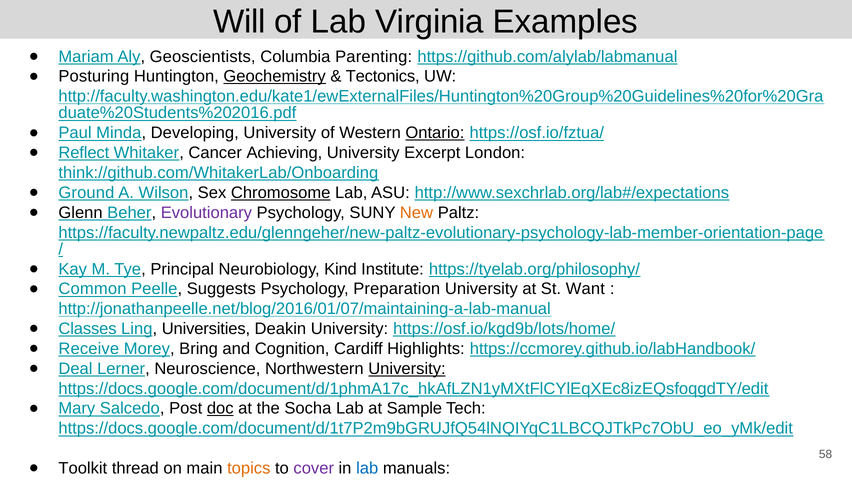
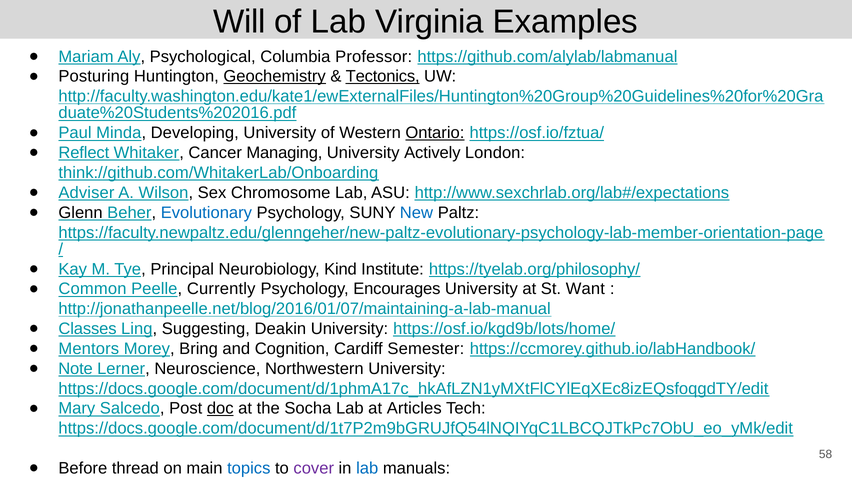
Geoscientists: Geoscientists -> Psychological (203, 56)
Parenting: Parenting -> Professor (374, 56)
Tectonics underline: none -> present (383, 76)
Achieving: Achieving -> Managing (284, 153)
Excerpt: Excerpt -> Actively (432, 153)
Ground: Ground -> Adviser (86, 192)
Chromosome underline: present -> none (281, 192)
Evolutionary colour: purple -> blue (206, 212)
New colour: orange -> blue (416, 212)
Suggests: Suggests -> Currently (221, 289)
Preparation: Preparation -> Encourages (397, 289)
Universities: Universities -> Suggesting (206, 328)
Receive: Receive -> Mentors (89, 348)
Highlights: Highlights -> Semester (426, 348)
Deal: Deal -> Note (76, 368)
University underline: present -> none (407, 368)
Sample: Sample -> Articles (414, 408)
Toolkit: Toolkit -> Before (83, 468)
topics colour: orange -> blue (249, 468)
